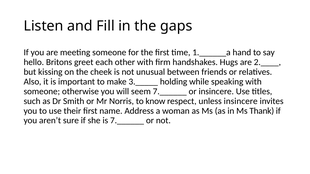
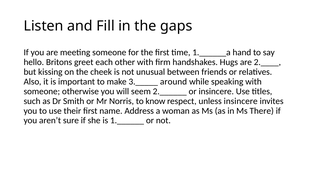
holding: holding -> around (174, 82)
seem 7.______: 7.______ -> 2.______ (170, 91)
Thank: Thank -> There (262, 111)
is 7.______: 7.______ -> 1.______ (127, 121)
